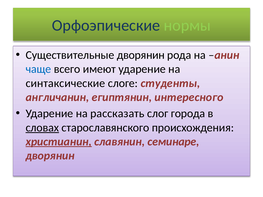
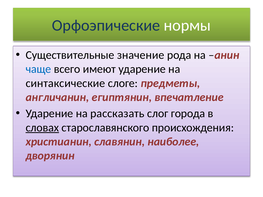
нормы colour: light green -> white (187, 25)
Существительные дворянин: дворянин -> значение (141, 55)
студенты: студенты -> предметы (170, 83)
интересного: интересного -> впечатление (189, 97)
христианин underline: present -> none (59, 142)
семинаре: семинаре -> наиболее (173, 142)
